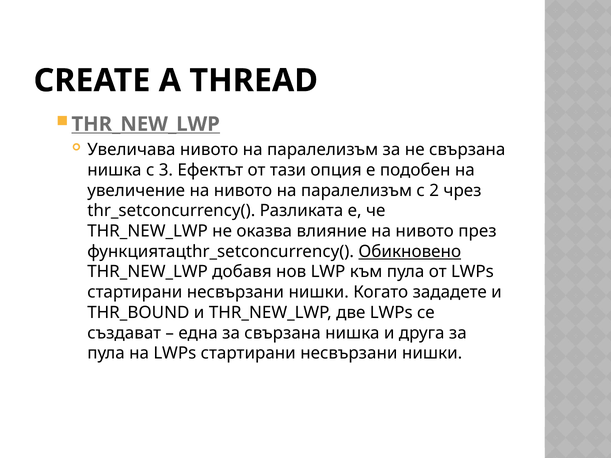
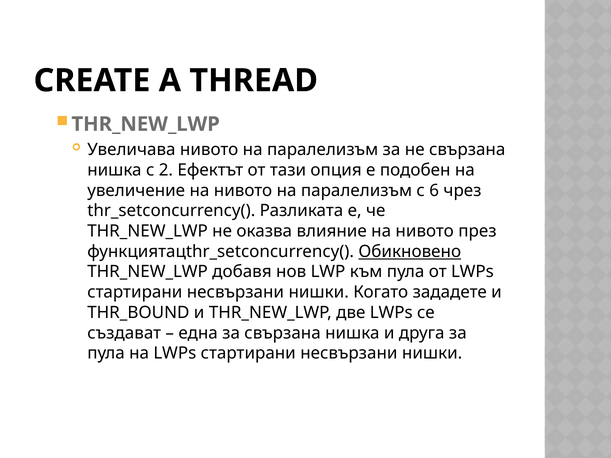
THR_NEW_LWP underline: present -> none (146, 124)
3: 3 -> 2 (166, 170)
2: 2 -> 6 (434, 191)
